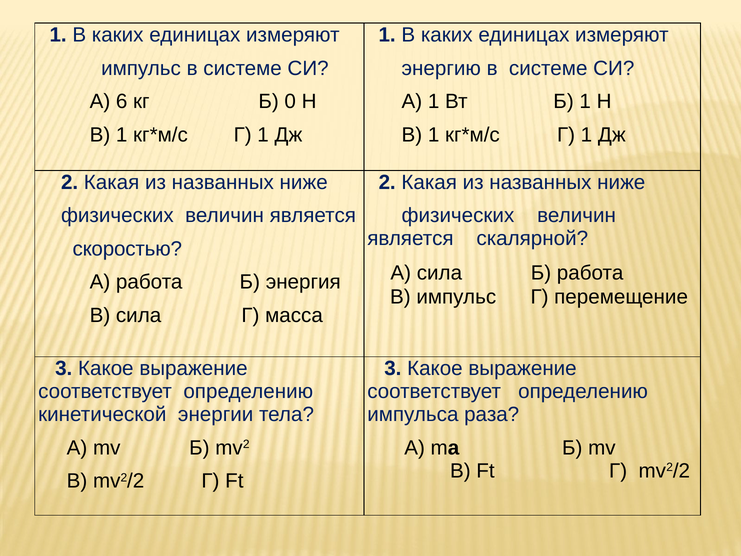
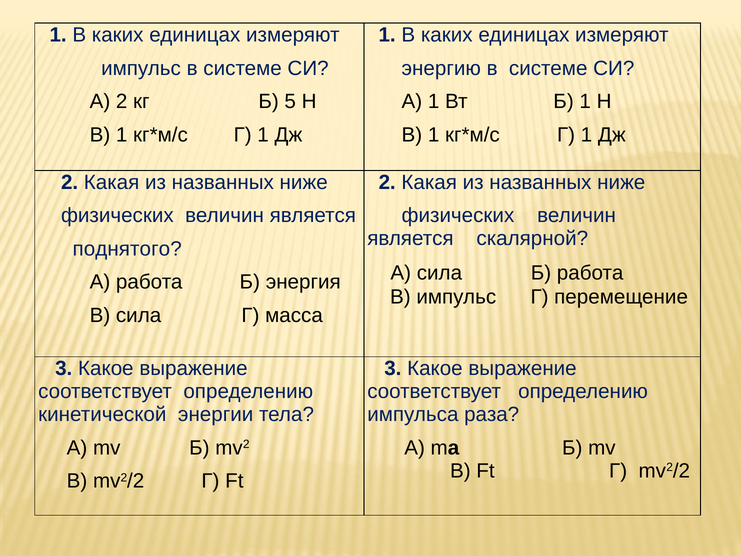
А 6: 6 -> 2 (122, 102)
0: 0 -> 5 (290, 102)
скоростью: скоростью -> поднятого (127, 249)
